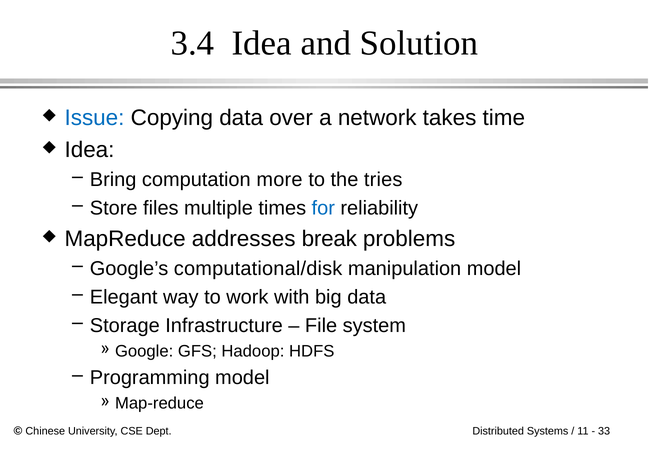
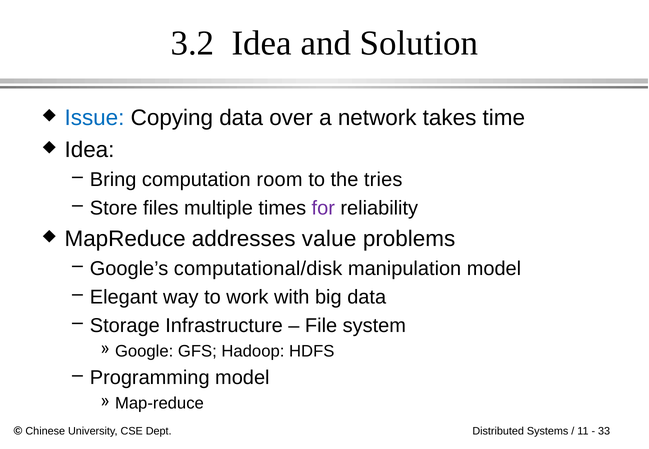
3.4: 3.4 -> 3.2 (193, 43)
more: more -> room (279, 180)
for colour: blue -> purple (323, 208)
break: break -> value (329, 239)
